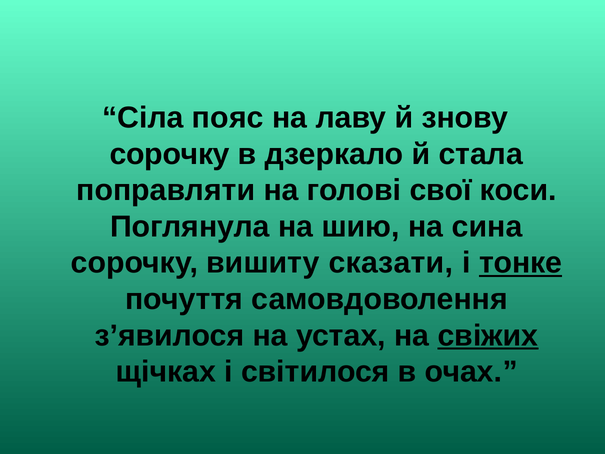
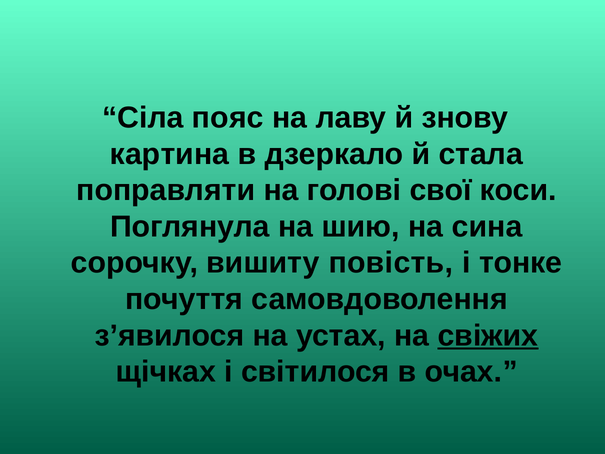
сорочку: сорочку -> картина (170, 154)
сказати: сказати -> повість (391, 263)
тонке underline: present -> none (521, 263)
